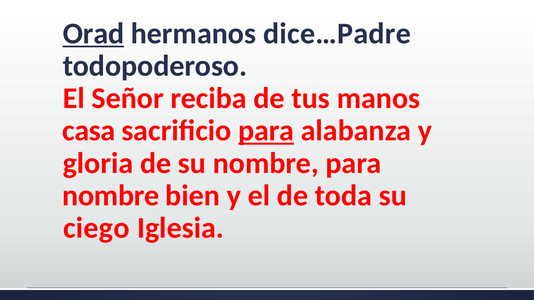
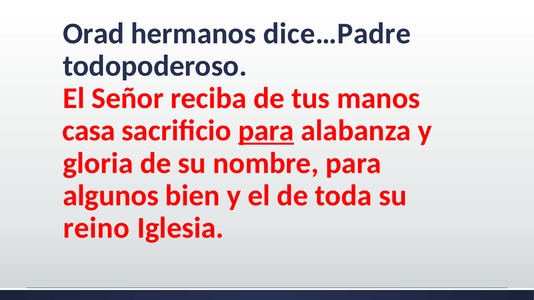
Orad underline: present -> none (93, 34)
nombre: nombre -> algunos (111, 196)
ciego: ciego -> reino (96, 228)
